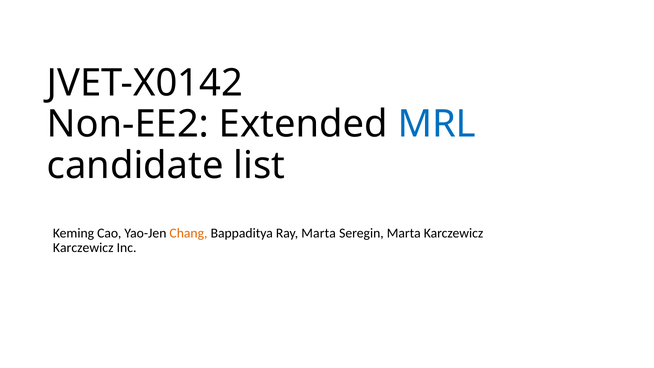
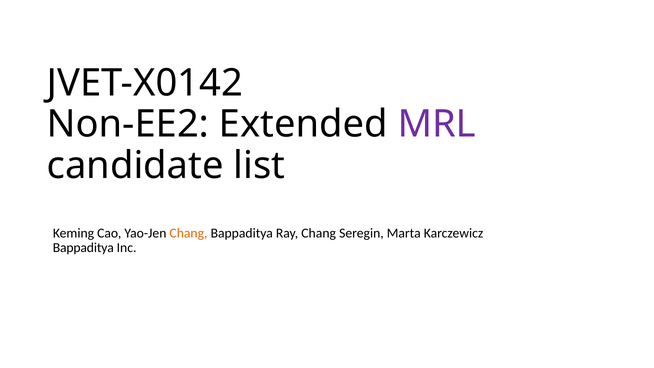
MRL colour: blue -> purple (437, 124)
Ray Marta: Marta -> Chang (319, 233)
Karczewicz: Karczewicz -> Bappaditya (83, 248)
